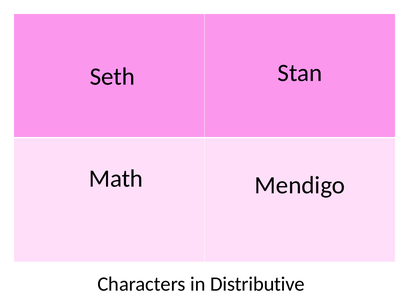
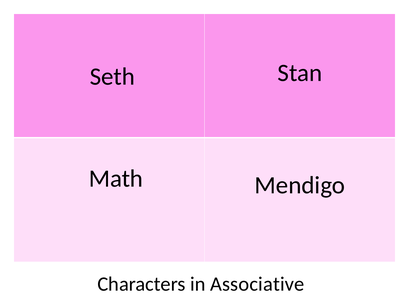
Distributive: Distributive -> Associative (257, 285)
